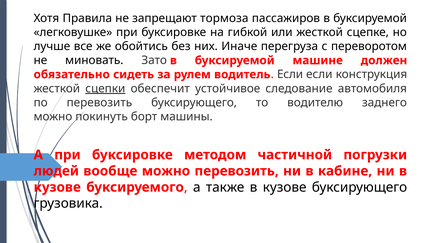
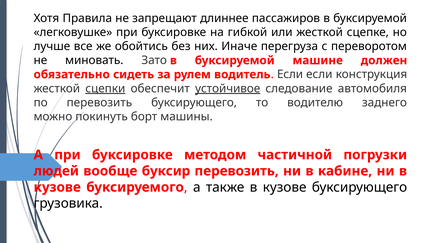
тормоза: тормоза -> длиннее (224, 18)
устойчивое underline: none -> present (228, 88)
вообще можно: можно -> буксир (166, 171)
